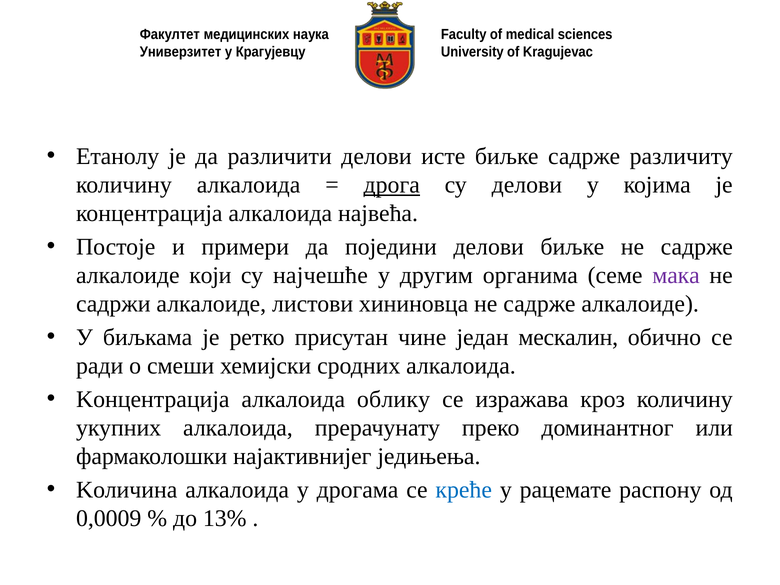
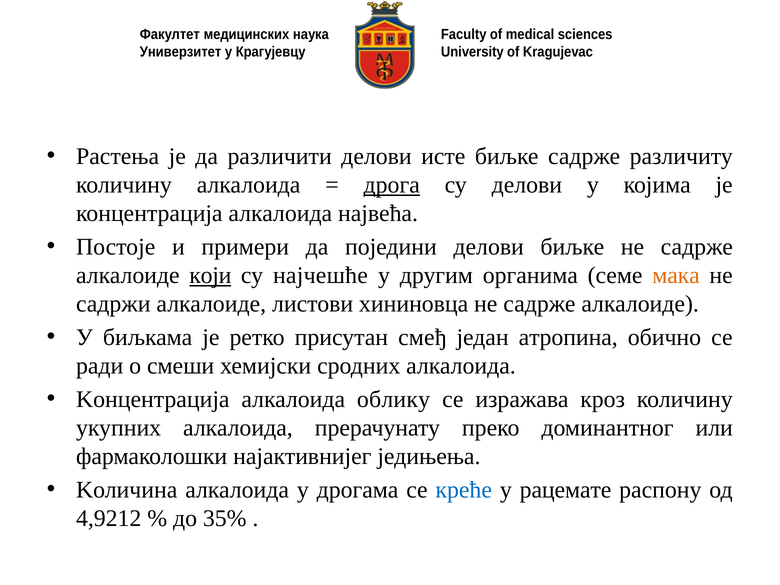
Етанолу: Етанолу -> Растења (118, 156)
који underline: none -> present (210, 275)
мака colour: purple -> orange (676, 275)
чине: чине -> смеђ (422, 337)
мескалин: мескалин -> атропина (568, 337)
0,0009: 0,0009 -> 4,9212 (109, 518)
13%: 13% -> 35% (225, 518)
